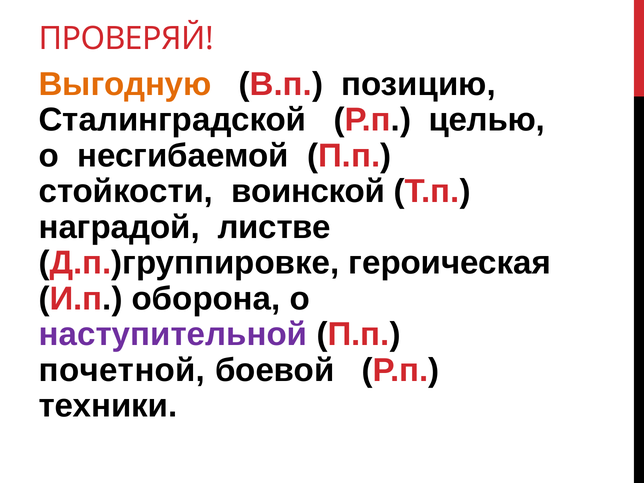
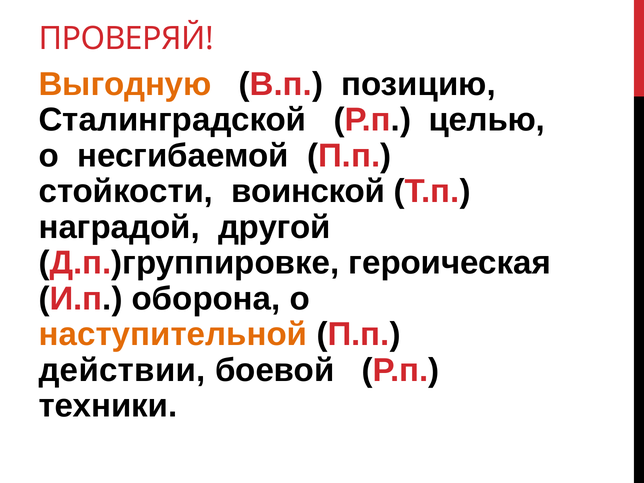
листве: листве -> другой (274, 227)
наступительной colour: purple -> orange (173, 334)
почетной: почетной -> действии (122, 370)
